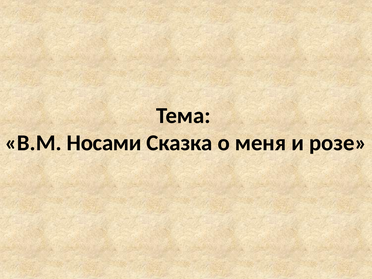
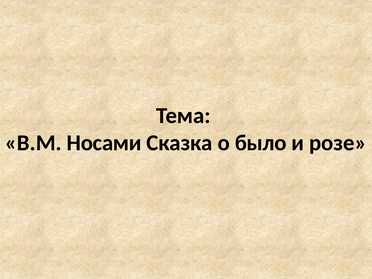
меня: меня -> было (261, 143)
